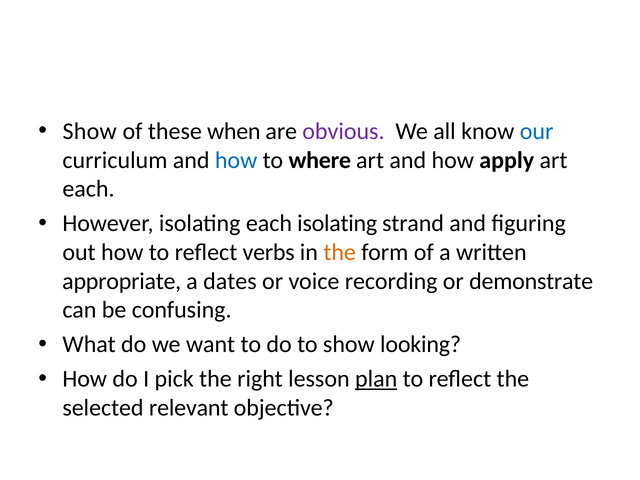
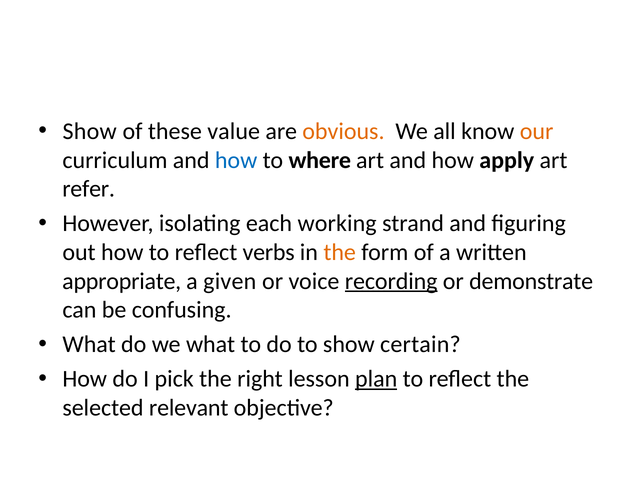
when: when -> value (234, 131)
obvious colour: purple -> orange (343, 131)
our colour: blue -> orange (537, 131)
each: each -> refer (89, 189)
each isolating: isolating -> working (337, 223)
dates: dates -> given (230, 281)
recording underline: none -> present (391, 281)
we want: want -> what (211, 344)
looking: looking -> certain (420, 344)
